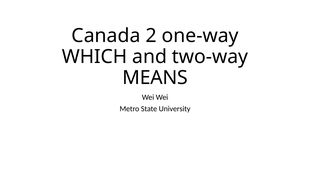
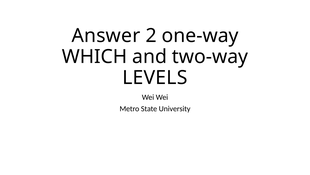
Canada: Canada -> Answer (106, 36)
MEANS: MEANS -> LEVELS (155, 77)
